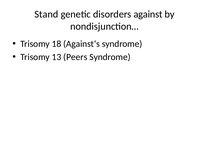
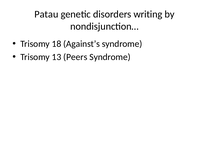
Stand: Stand -> Patau (46, 14)
against: against -> writing (148, 14)
